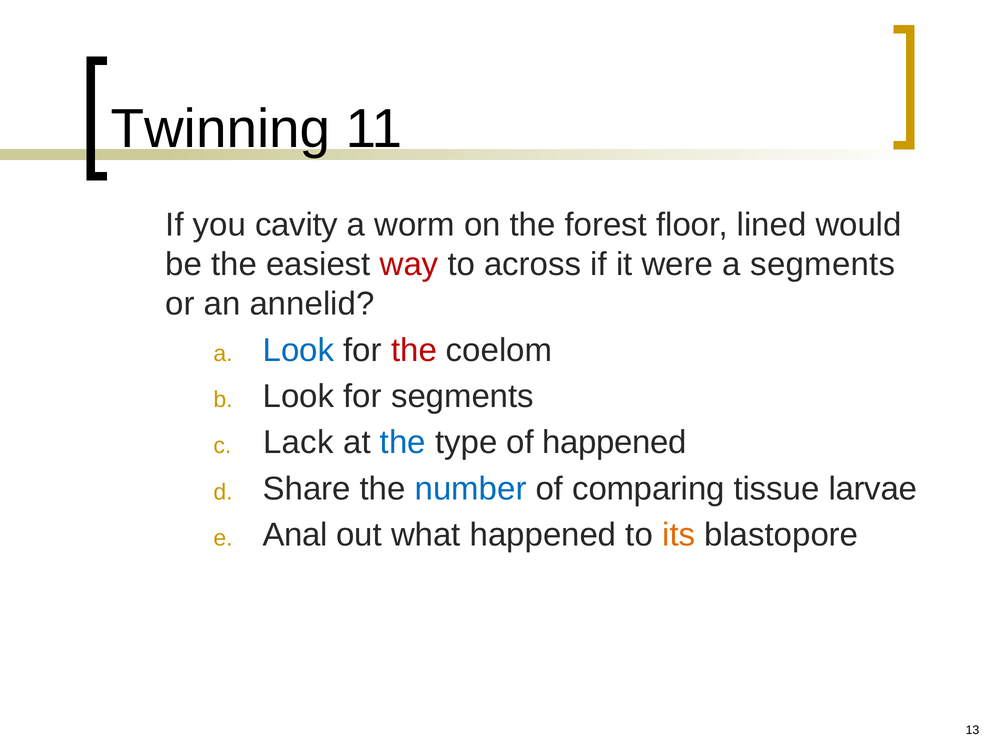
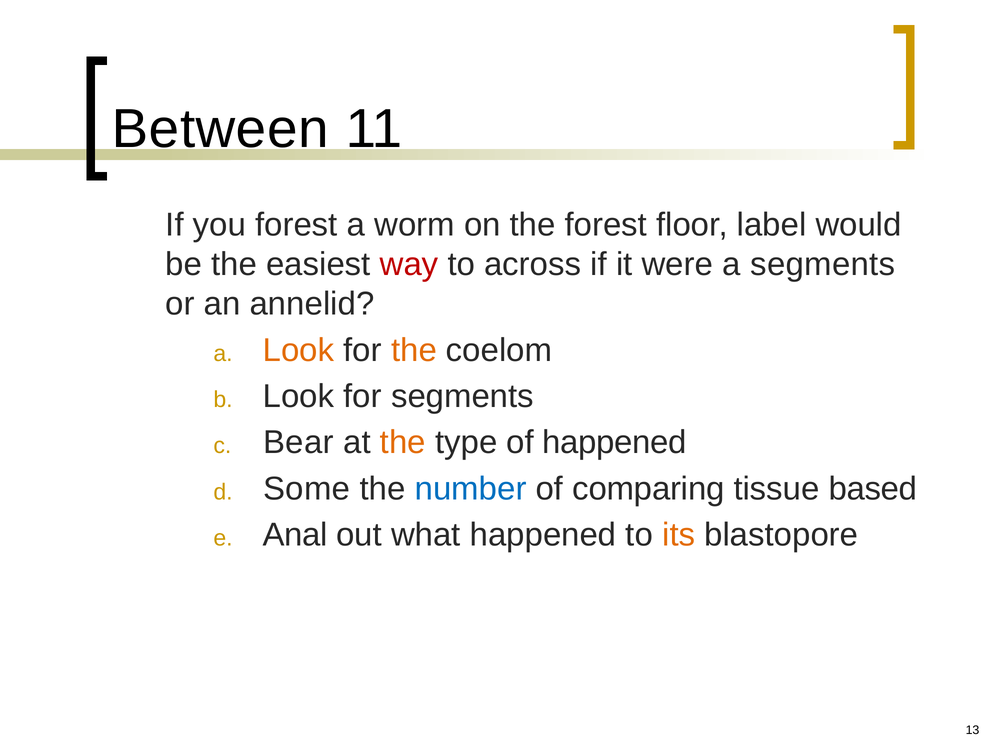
Twinning: Twinning -> Between (220, 129)
you cavity: cavity -> forest (296, 225)
lined: lined -> label (772, 225)
Look colour: blue -> orange (299, 350)
the colour: red -> orange (414, 350)
Lack: Lack -> Bear (298, 442)
the colour: blue -> orange (403, 442)
Share: Share -> Some (307, 489)
larvae: larvae -> based (873, 489)
